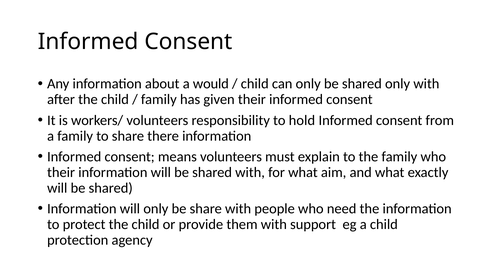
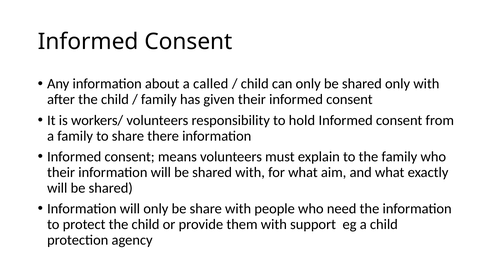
would: would -> called (211, 84)
